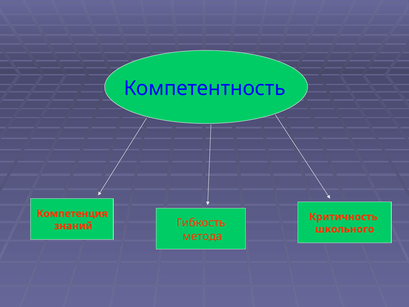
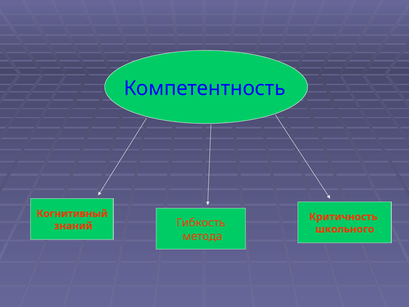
Компетенция: Компетенция -> Когнитивный (72, 213)
